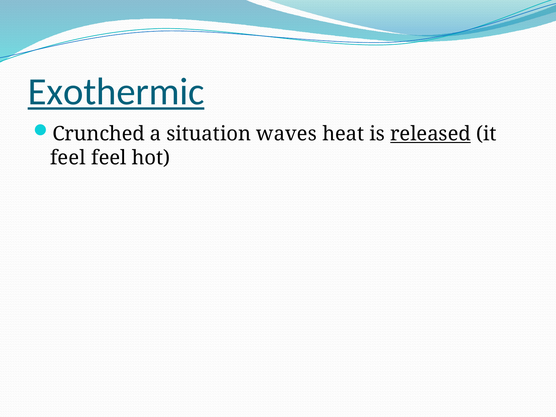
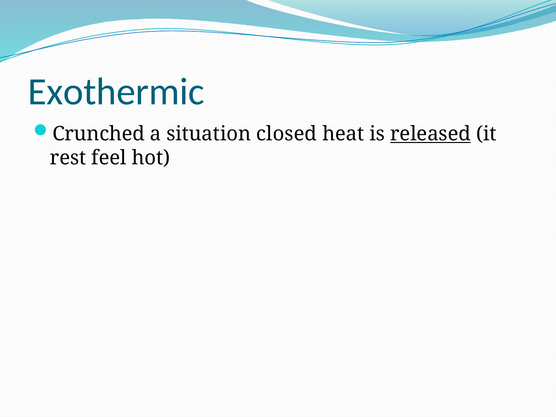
Exothermic underline: present -> none (116, 92)
waves: waves -> closed (287, 134)
feel: feel -> rest (68, 158)
